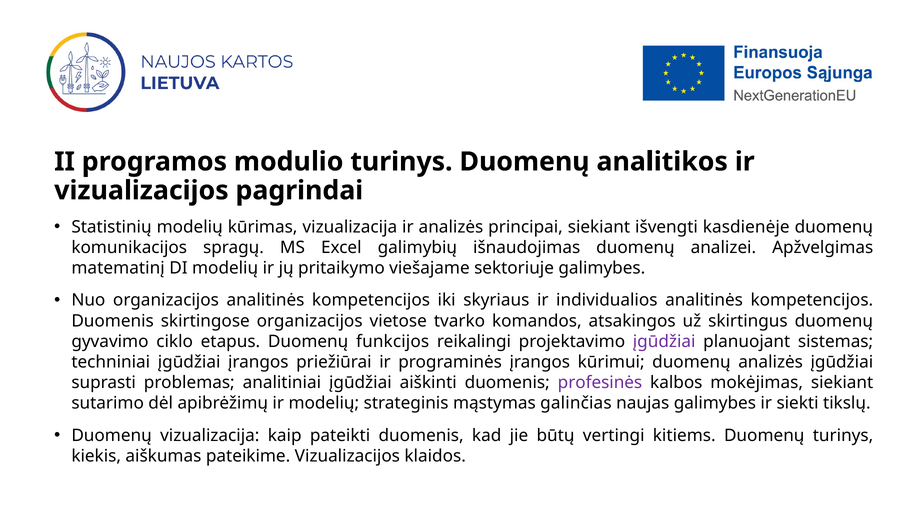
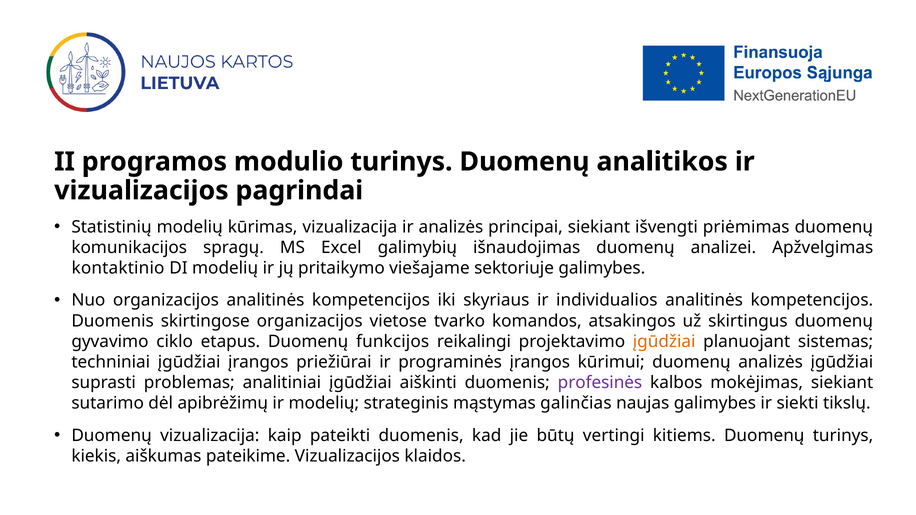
kasdienėje: kasdienėje -> priėmimas (746, 227)
matematinį: matematinį -> kontaktinio (118, 268)
įgūdžiai colour: purple -> orange (664, 342)
